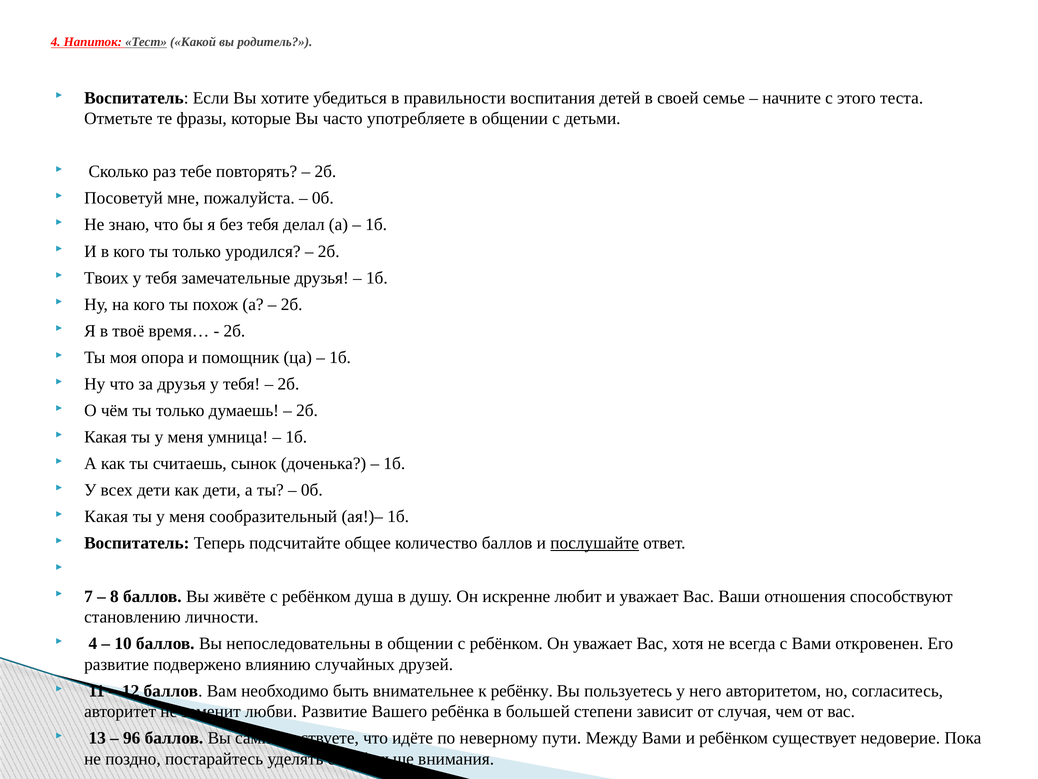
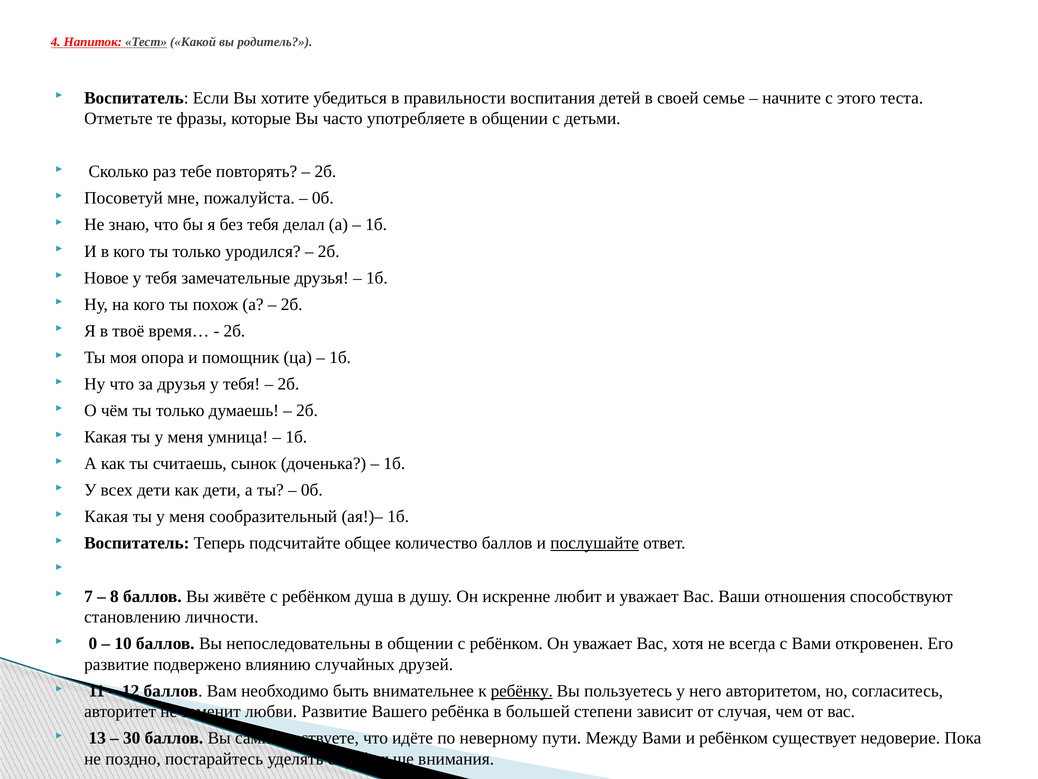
Твоих: Твоих -> Новое (106, 278)
4: 4 -> 0 (93, 643)
ребёнку underline: none -> present (522, 690)
96: 96 -> 30 (132, 738)
